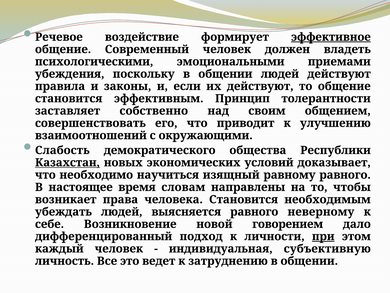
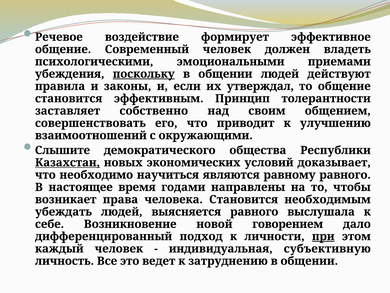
эффективное underline: present -> none (331, 37)
поскольку underline: none -> present (144, 74)
их действуют: действуют -> утверждал (260, 86)
Слабость: Слабость -> Слышите (62, 150)
изящный: изящный -> являются (231, 175)
словам: словам -> годами (183, 187)
неверному: неверному -> выслушала (321, 211)
